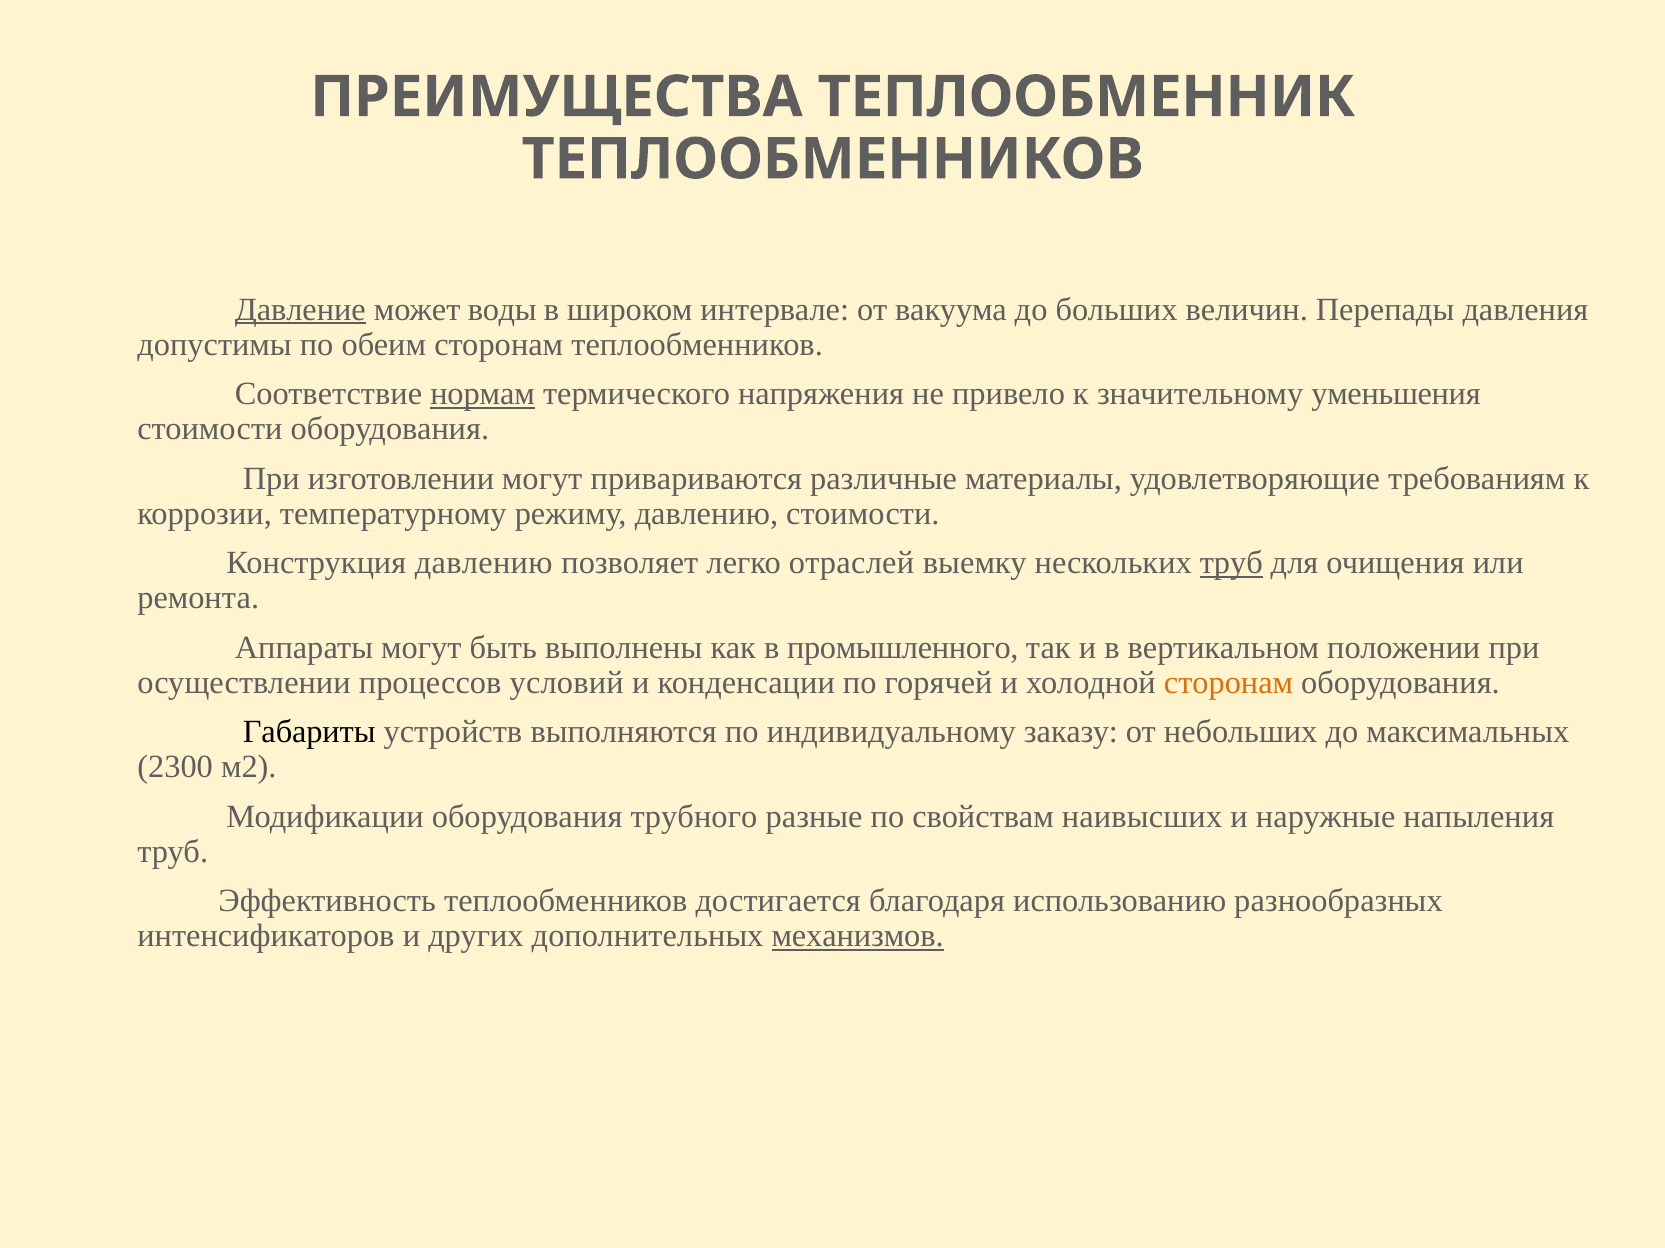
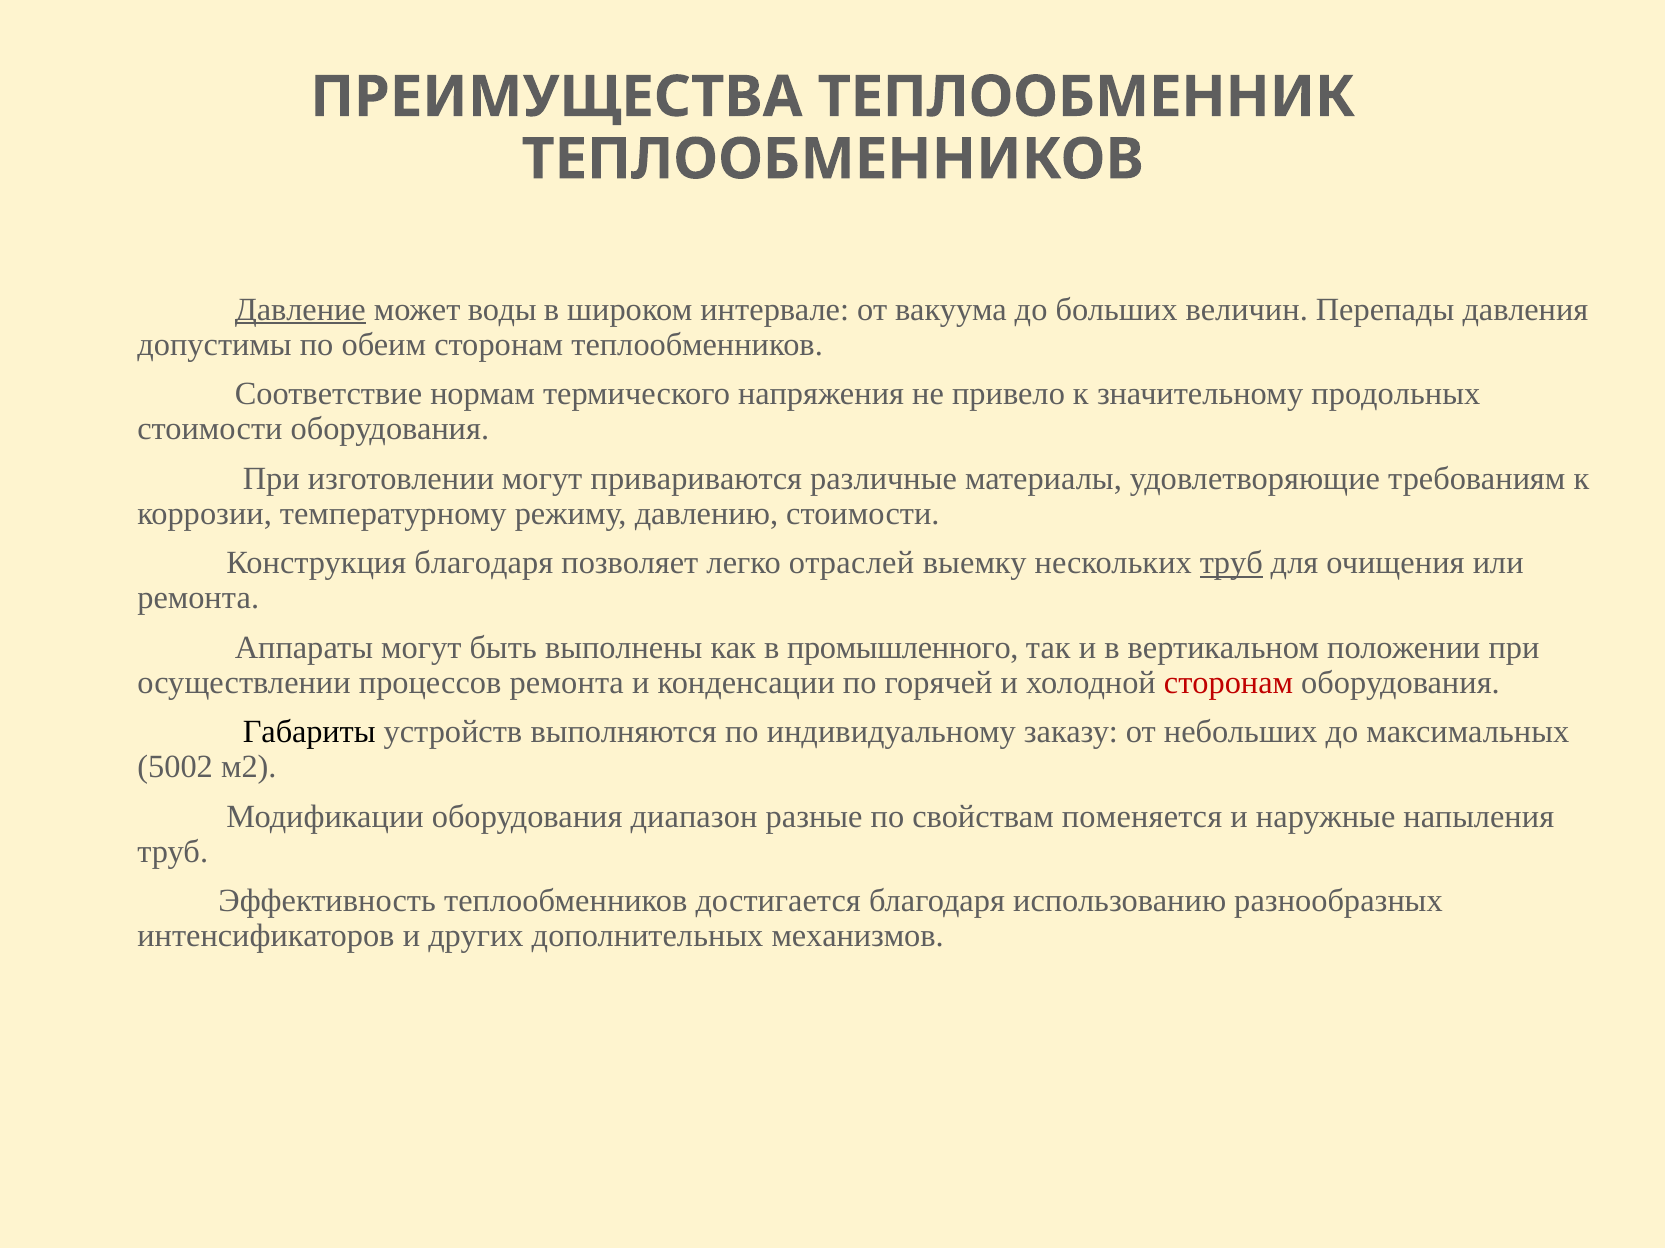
нормам underline: present -> none (483, 394)
уменьшения: уменьшения -> продольных (1396, 394)
Конструкция давлению: давлению -> благодаря (484, 563)
процессов условий: условий -> ремонта (567, 683)
сторонам colour: orange -> red (1229, 683)
2300: 2300 -> 5002 (175, 768)
трубного: трубного -> диапазон (694, 817)
наивысших: наивысших -> поменяется (1142, 817)
механизмов underline: present -> none (858, 937)
